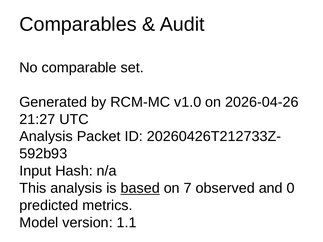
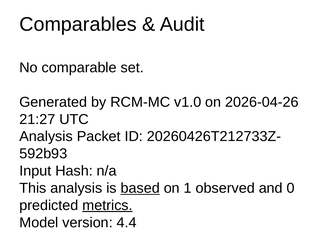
7: 7 -> 1 (188, 188)
metrics underline: none -> present (107, 206)
1.1: 1.1 -> 4.4 (127, 223)
